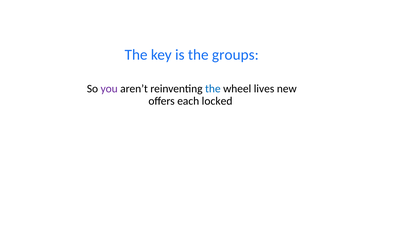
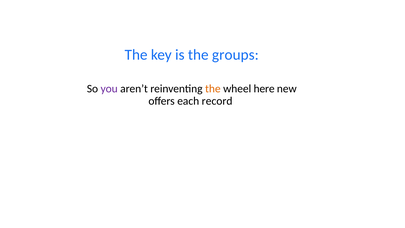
the colour: blue -> orange (213, 89)
lives: lives -> here (264, 89)
locked: locked -> record (217, 101)
